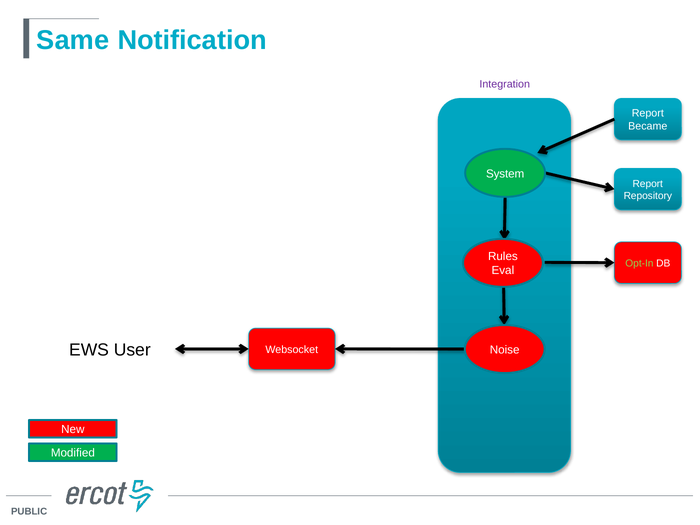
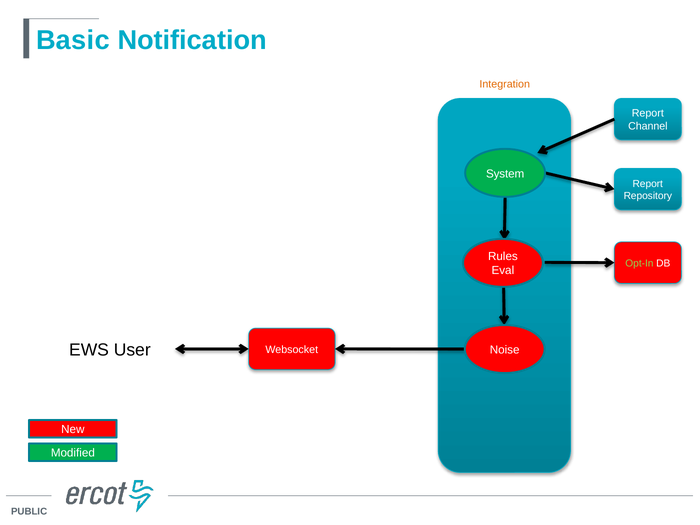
Same: Same -> Basic (73, 40)
Integration colour: purple -> orange (505, 84)
Became: Became -> Channel (648, 126)
